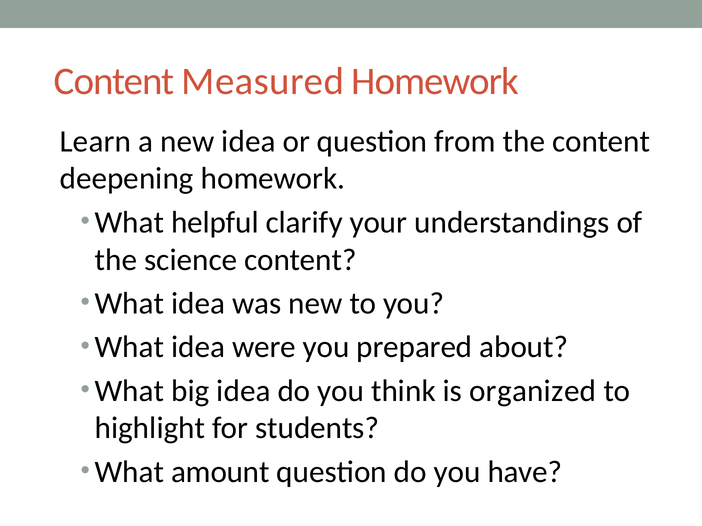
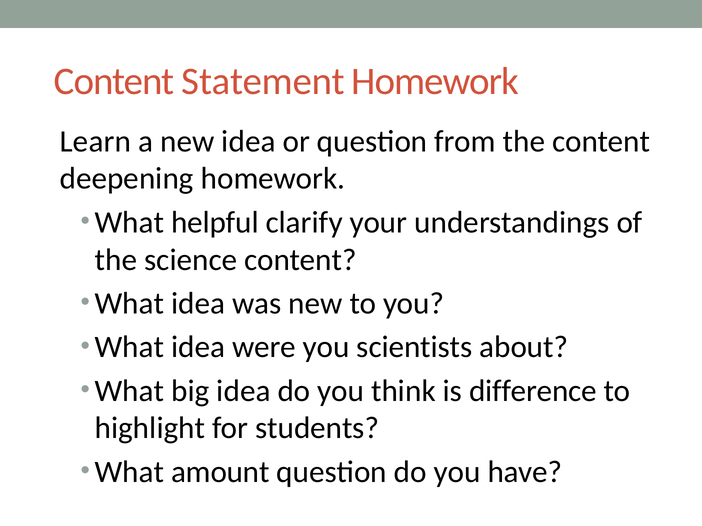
Measured: Measured -> Statement (263, 82)
prepared: prepared -> scientists (414, 347)
organized: organized -> difference (533, 391)
